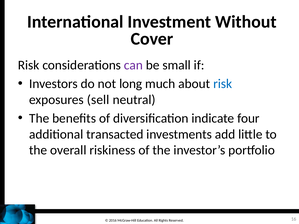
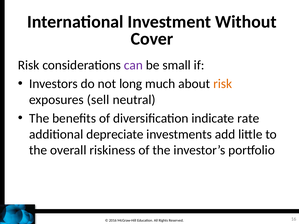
risk colour: blue -> orange (223, 84)
four: four -> rate (248, 118)
transacted: transacted -> depreciate (115, 134)
